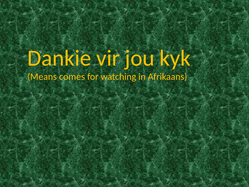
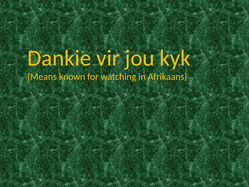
comes: comes -> known (72, 77)
